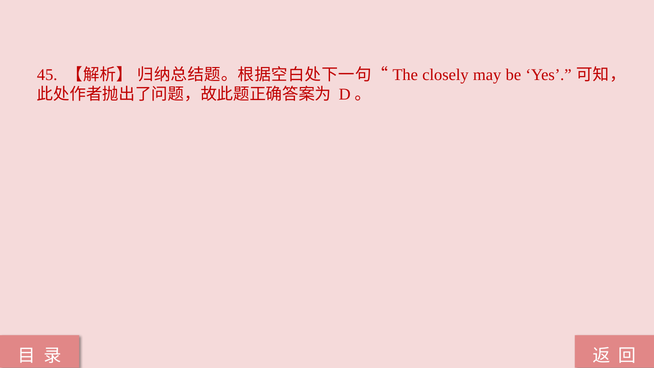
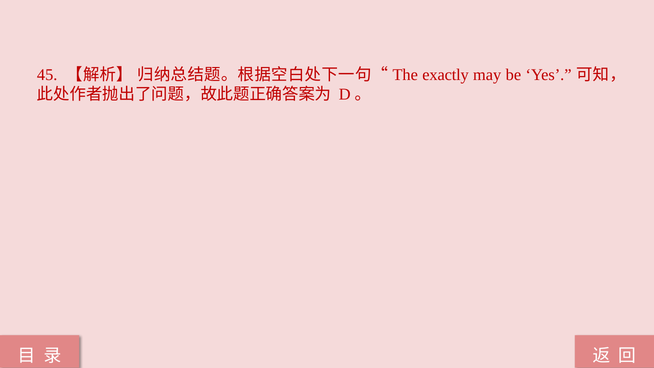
closely: closely -> exactly (446, 75)
